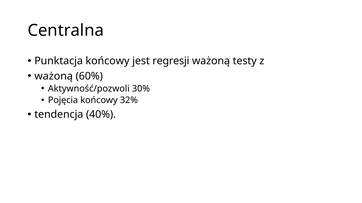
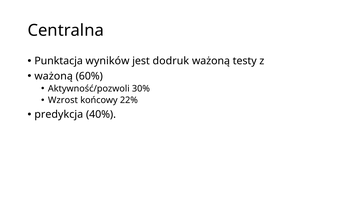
Punktacja końcowy: końcowy -> wyników (107, 61)
regresji: regresji -> dodruk (171, 61)
Pojęcia: Pojęcia -> Wzrost (63, 101)
32%: 32% -> 22% (129, 101)
tendencja: tendencja -> predykcja (59, 115)
